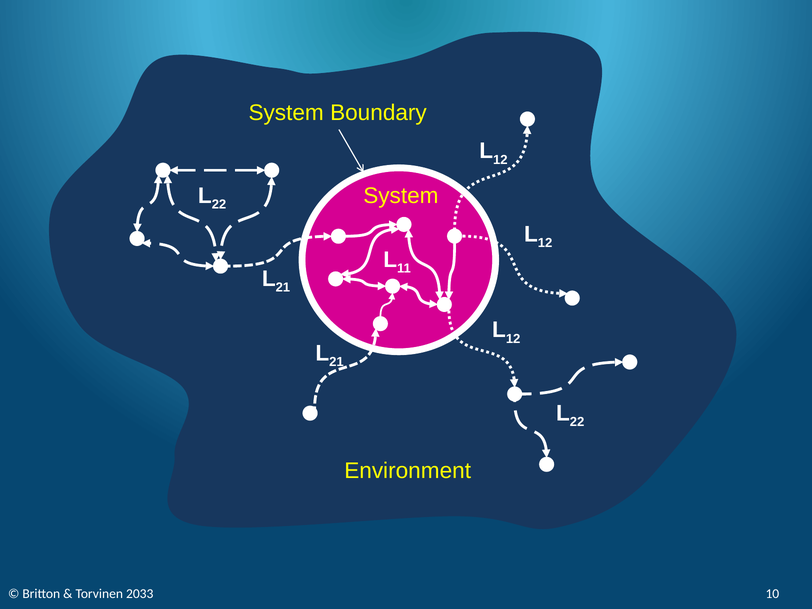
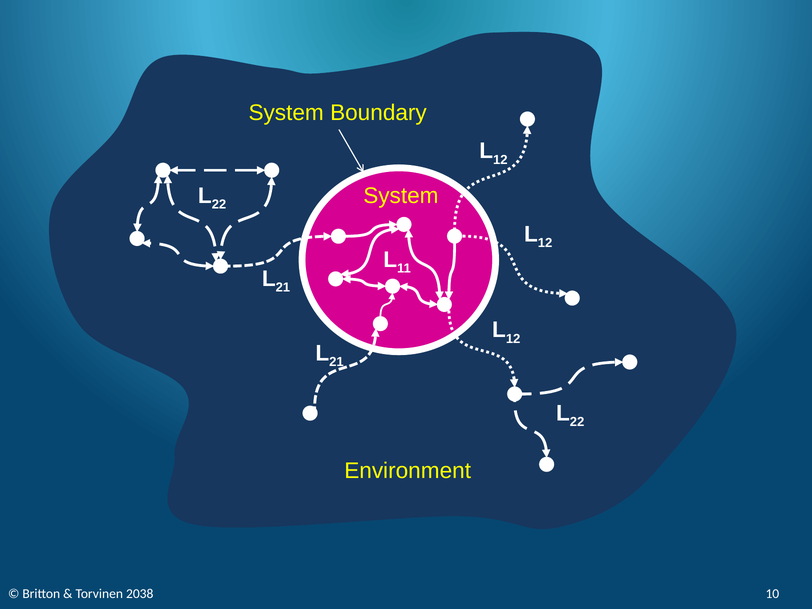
2033: 2033 -> 2038 (140, 594)
